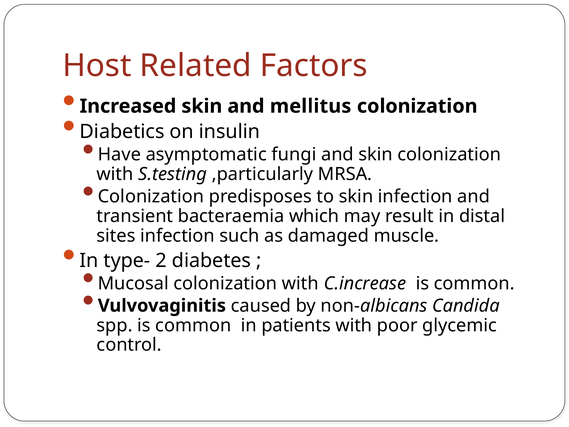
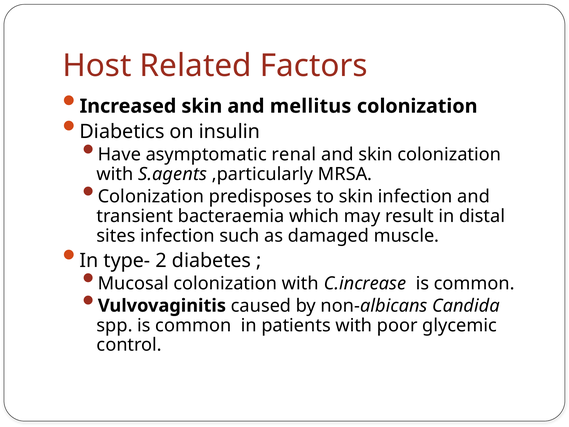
fungi: fungi -> renal (294, 154)
S.testing: S.testing -> S.agents (173, 174)
